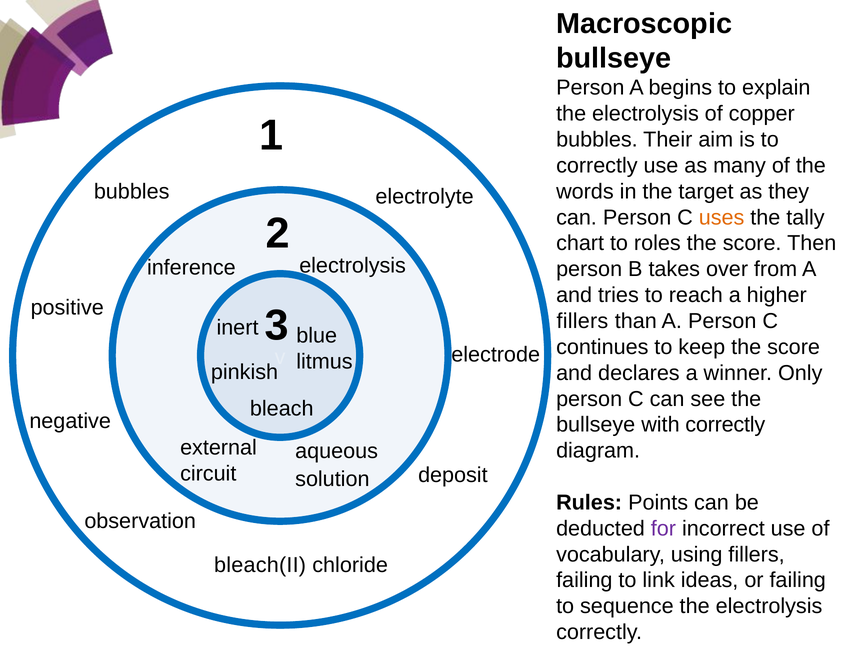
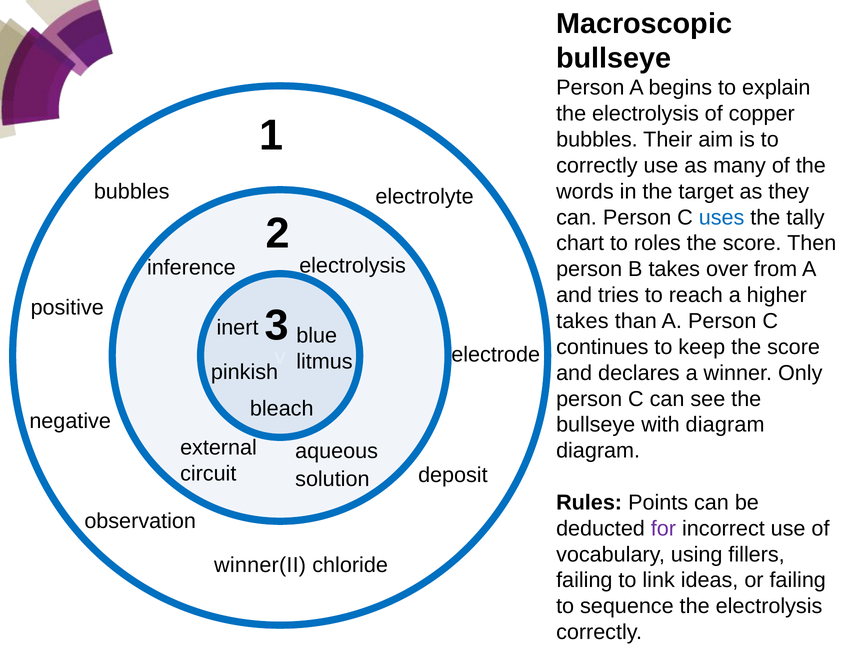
uses colour: orange -> blue (722, 217)
fillers: fillers -> takes (582, 321)
with correctly: correctly -> diagram (725, 425)
bleach(II: bleach(II -> winner(II (260, 565)
